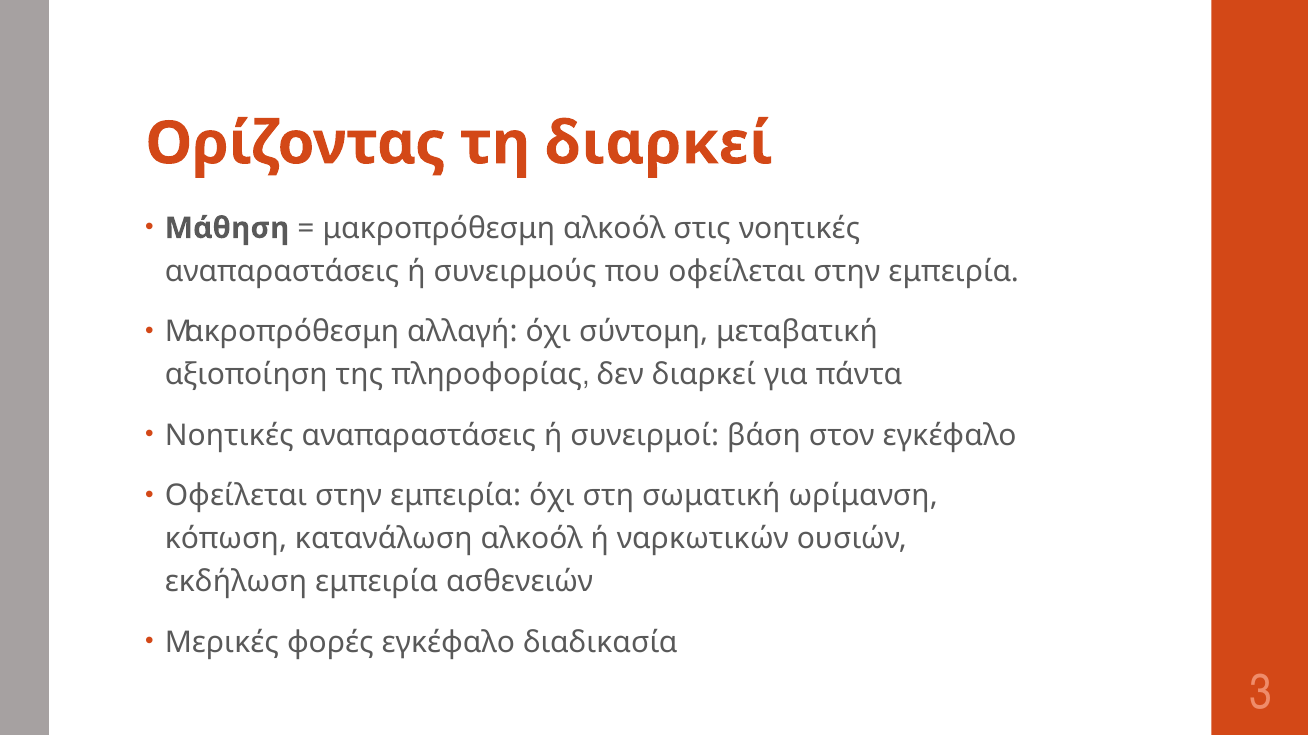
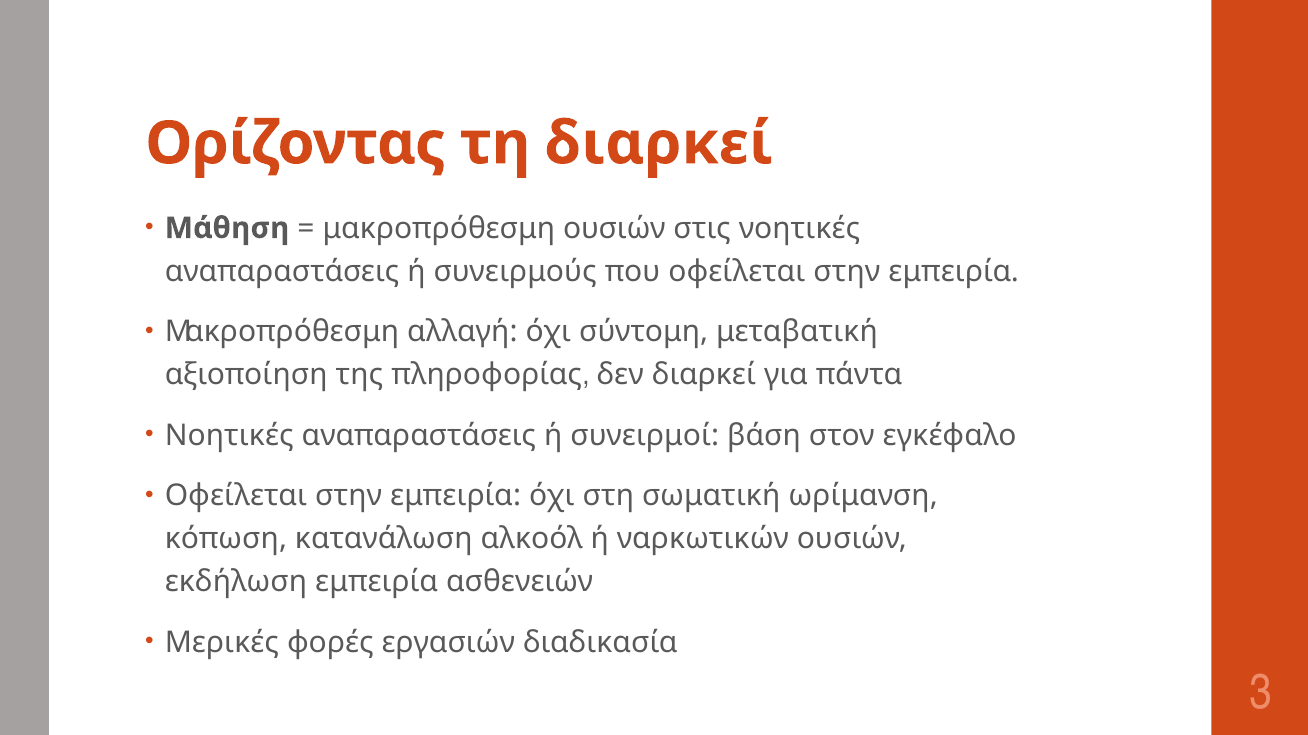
μακροπρόθεσμη αλκοόλ: αλκοόλ -> ουσιών (614, 228)
φορές εγκέφαλο: εγκέφαλο -> εργασιών (448, 643)
